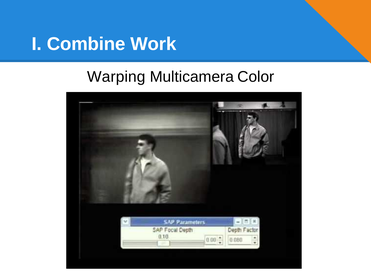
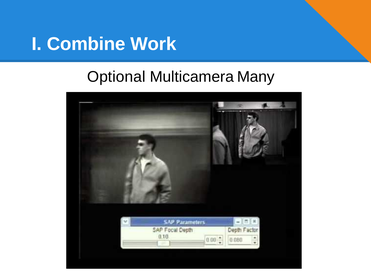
Warping: Warping -> Optional (116, 77)
Color: Color -> Many (256, 77)
